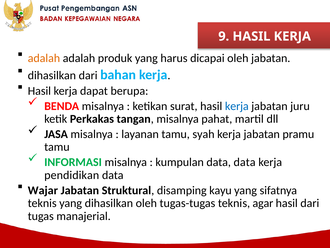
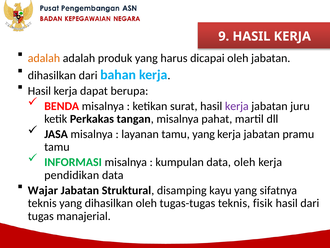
kerja colour: blue -> purple (237, 106)
tamu syah: syah -> yang (204, 134)
data data: data -> oleh (245, 162)
agar: agar -> fisik (263, 203)
